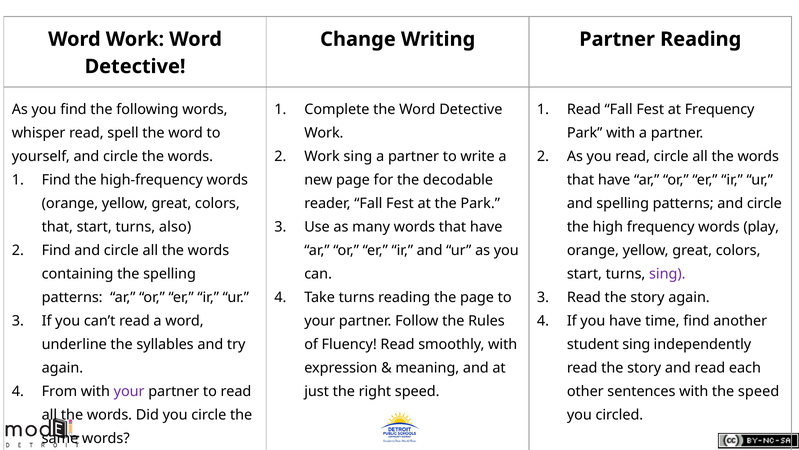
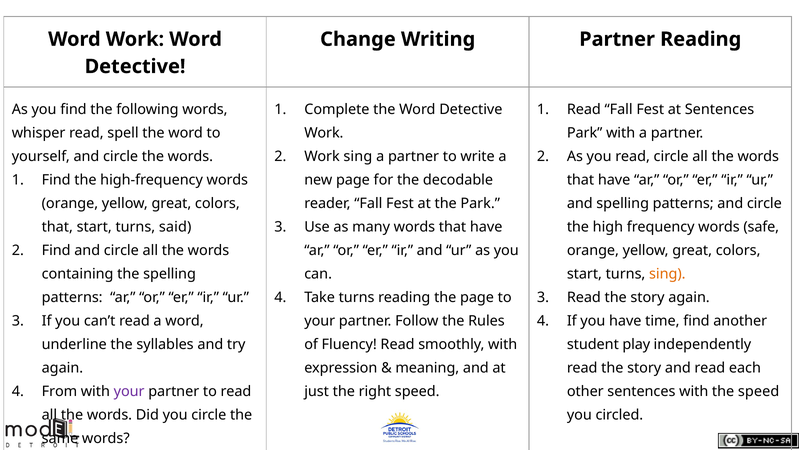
at Frequency: Frequency -> Sentences (720, 109)
also: also -> said (175, 227)
play: play -> safe (761, 227)
sing colour: purple -> orange (667, 274)
student sing: sing -> play (636, 344)
